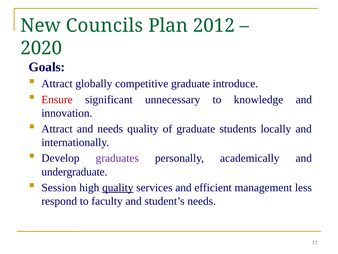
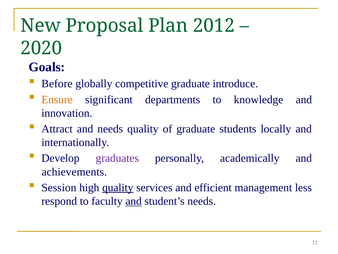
Councils: Councils -> Proposal (105, 26)
Attract: Attract -> Before (57, 84)
Ensure colour: red -> orange (57, 99)
unnecessary: unnecessary -> departments (173, 99)
undergraduate: undergraduate -> achievements (74, 171)
and underline: none -> present (134, 201)
